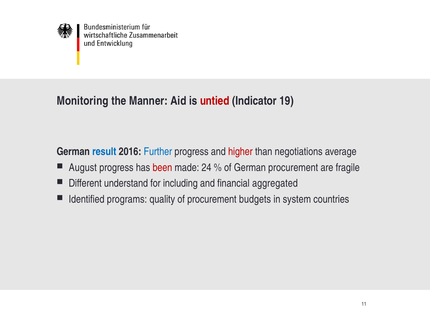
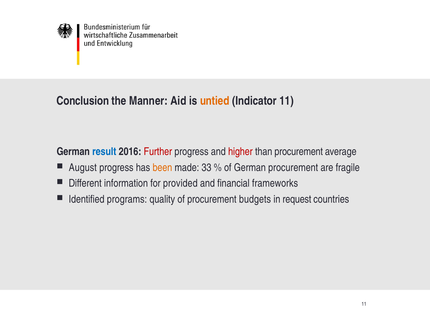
Monitoring: Monitoring -> Conclusion (83, 101)
untied colour: red -> orange (215, 101)
Indicator 19: 19 -> 11 (287, 101)
Further colour: blue -> red (158, 152)
than negotiations: negotiations -> procurement (299, 152)
been colour: red -> orange (162, 168)
24: 24 -> 33 (206, 168)
understand: understand -> information (126, 184)
including: including -> provided (180, 184)
aggregated: aggregated -> frameworks (275, 184)
system: system -> request (297, 200)
